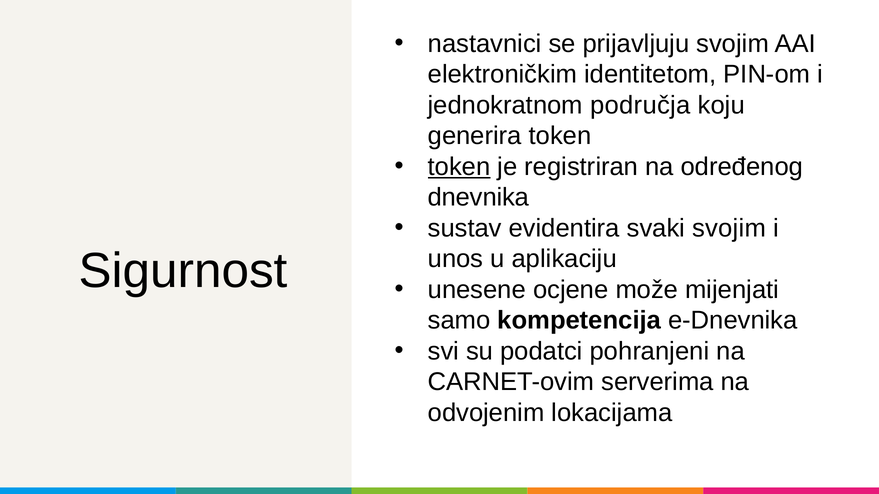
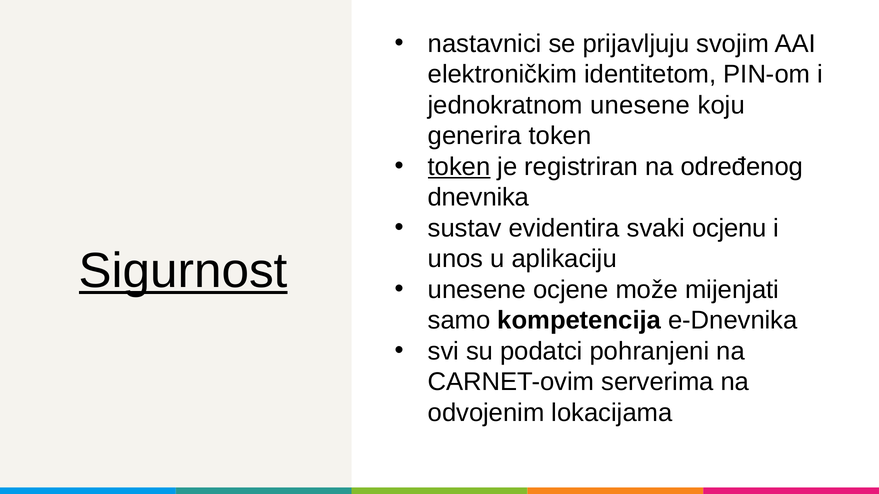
jednokratnom područja: područja -> unesene (640, 105)
svaki svojim: svojim -> ocjenu (729, 228)
Sigurnost underline: none -> present (183, 271)
